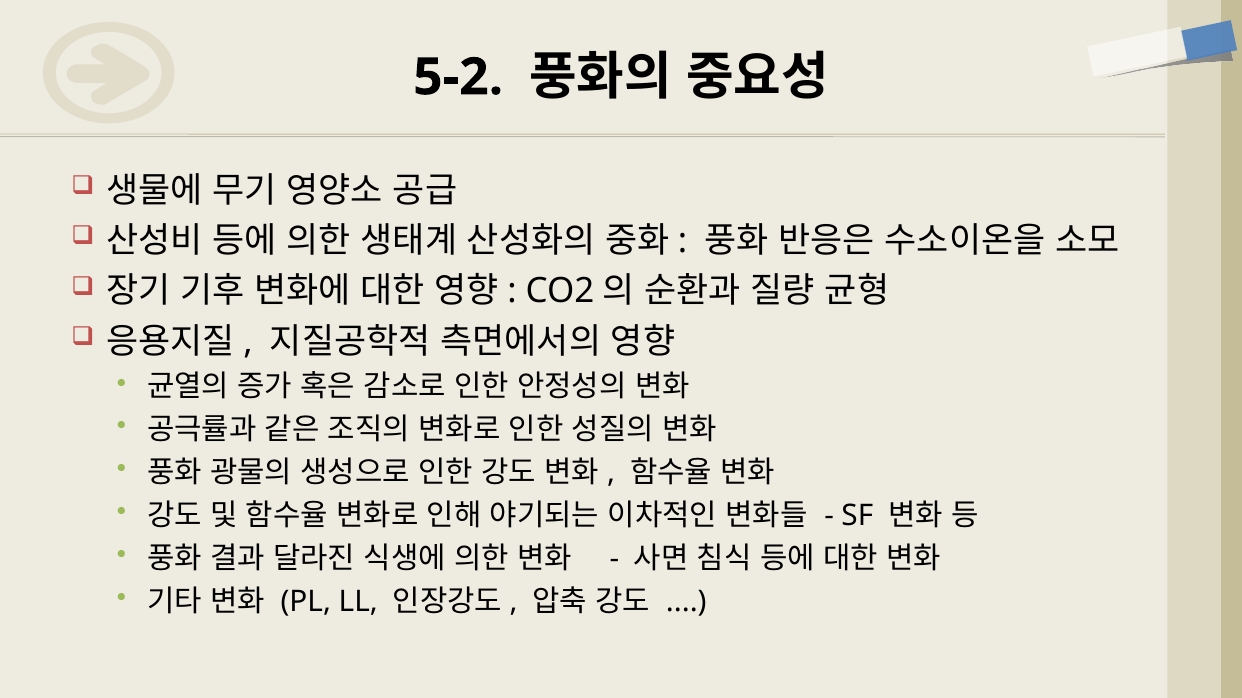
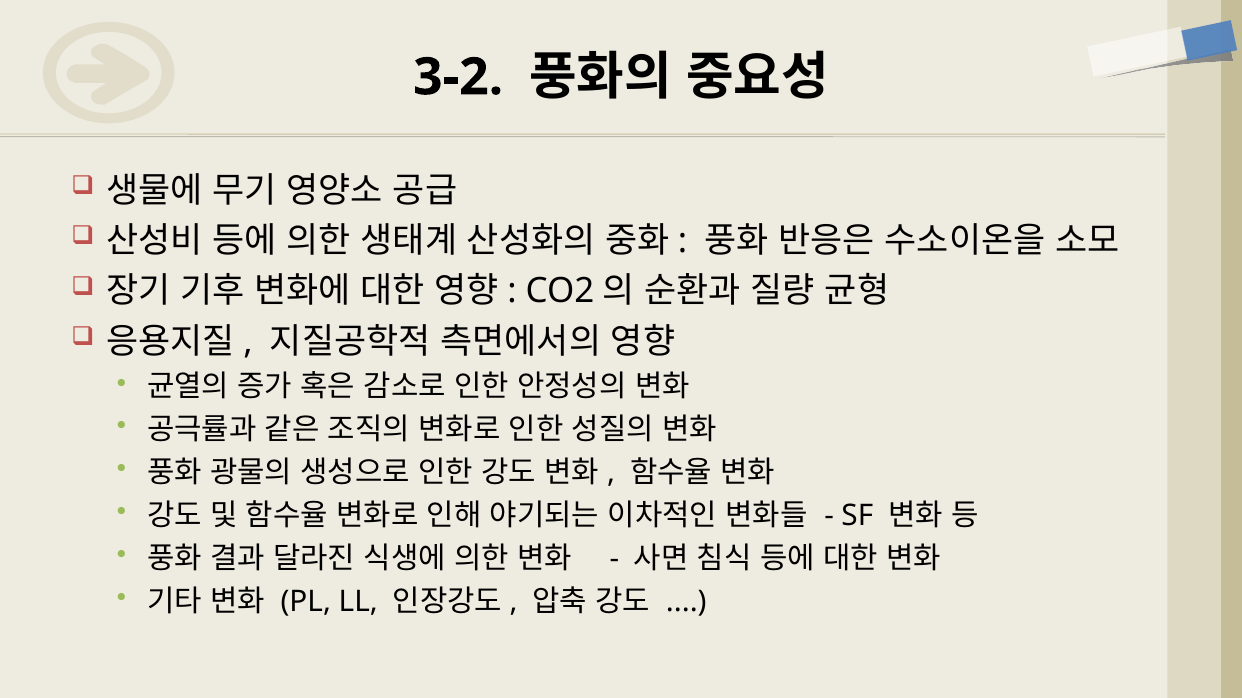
5-2: 5-2 -> 3-2 (458, 77)
